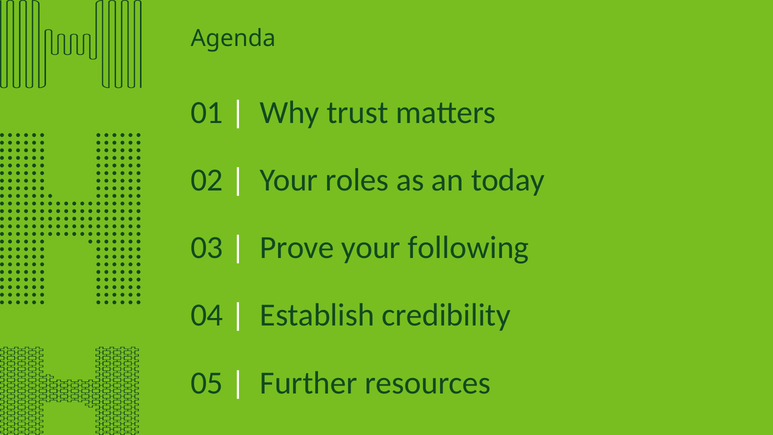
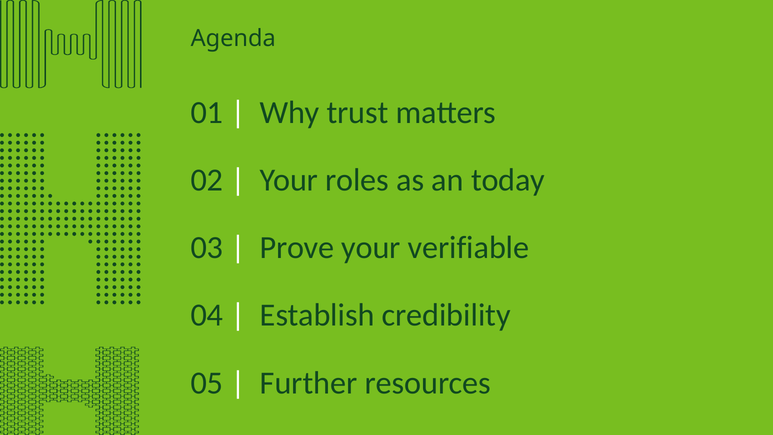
following: following -> verifiable (469, 248)
